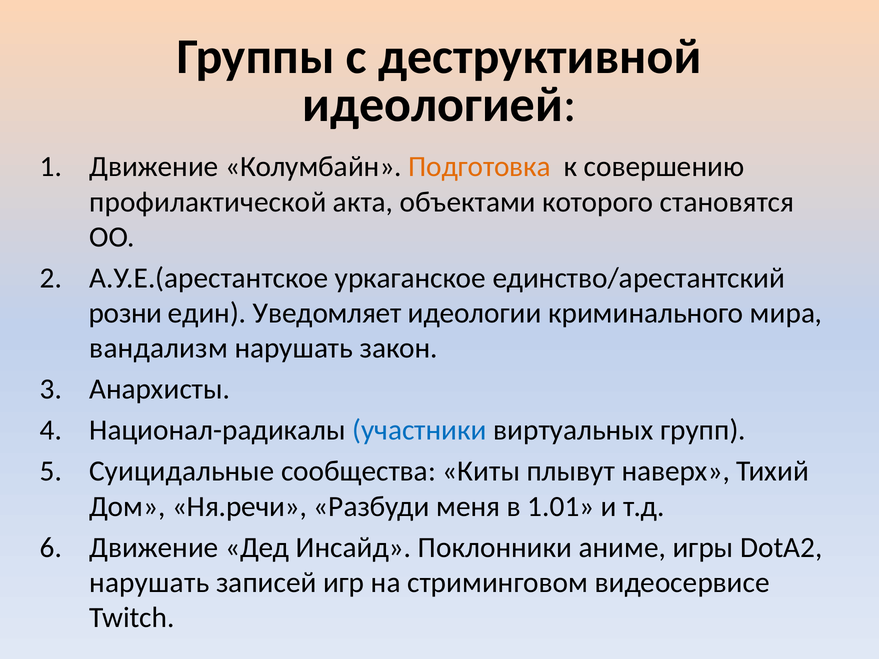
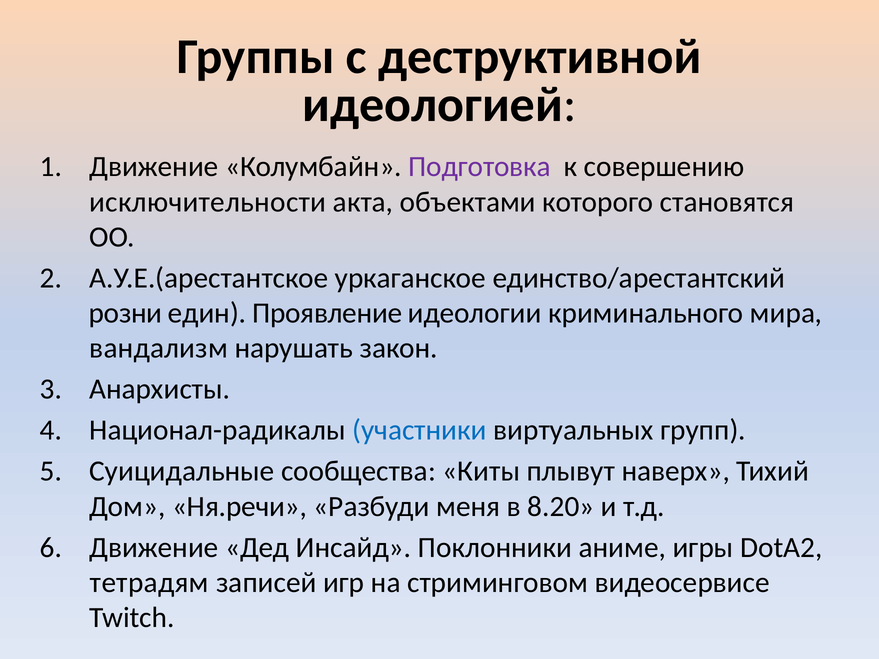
Подготовка colour: orange -> purple (480, 167)
профилактической: профилактической -> исключительности (208, 202)
Уведомляет: Уведомляет -> Проявление (327, 313)
1.01: 1.01 -> 8.20 (561, 507)
нарушать: нарушать -> тетрадям (149, 583)
